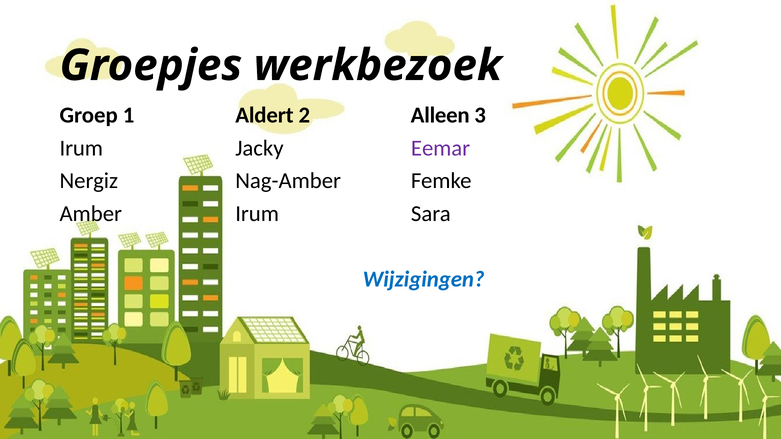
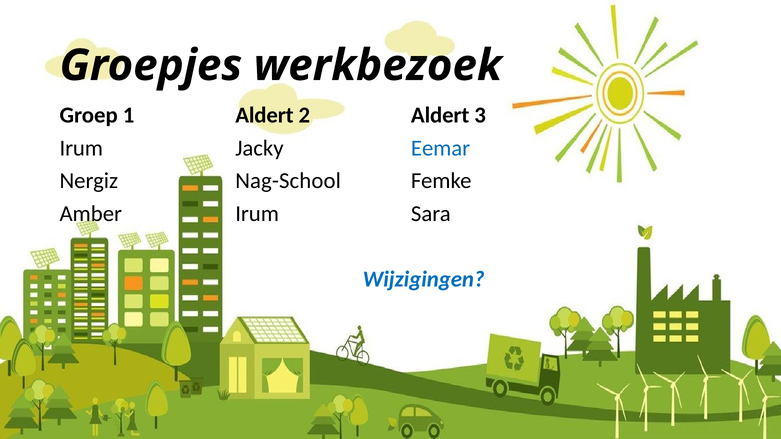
2 Alleen: Alleen -> Aldert (440, 115)
Eemar colour: purple -> blue (441, 148)
Nag-Amber: Nag-Amber -> Nag-School (288, 181)
